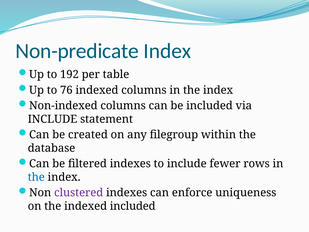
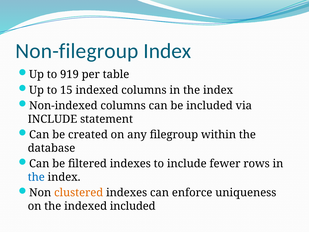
Non-predicate: Non-predicate -> Non-filegroup (77, 51)
192: 192 -> 919 (69, 74)
76: 76 -> 15 (66, 90)
clustered colour: purple -> orange (79, 193)
